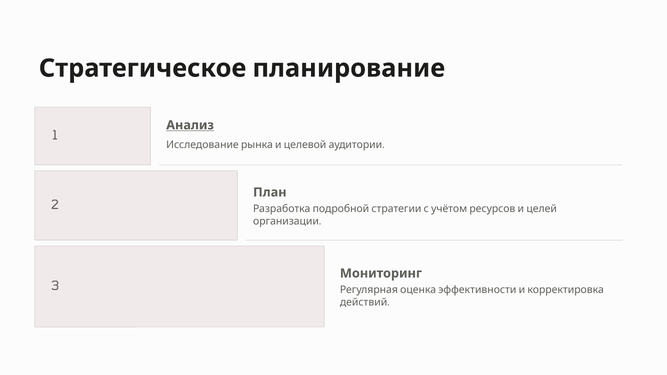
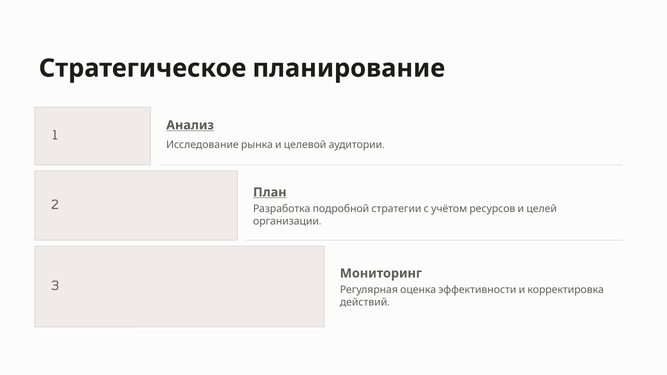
План underline: none -> present (270, 192)
